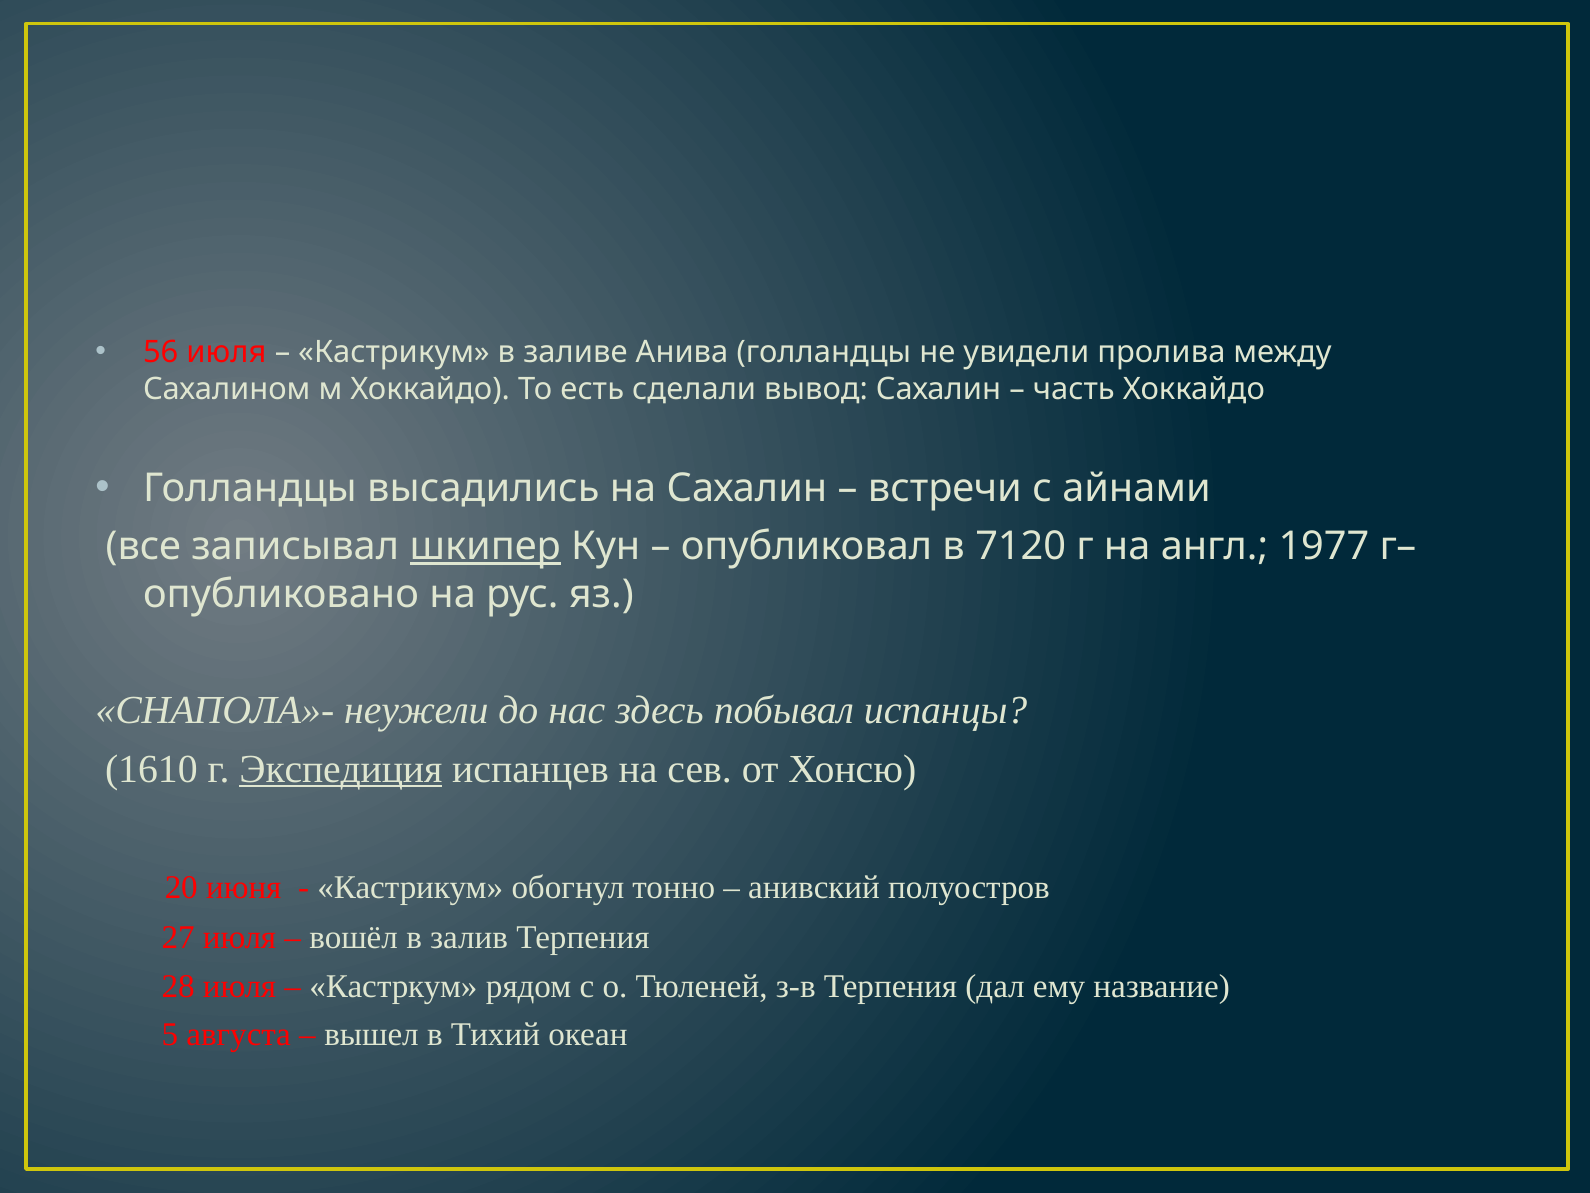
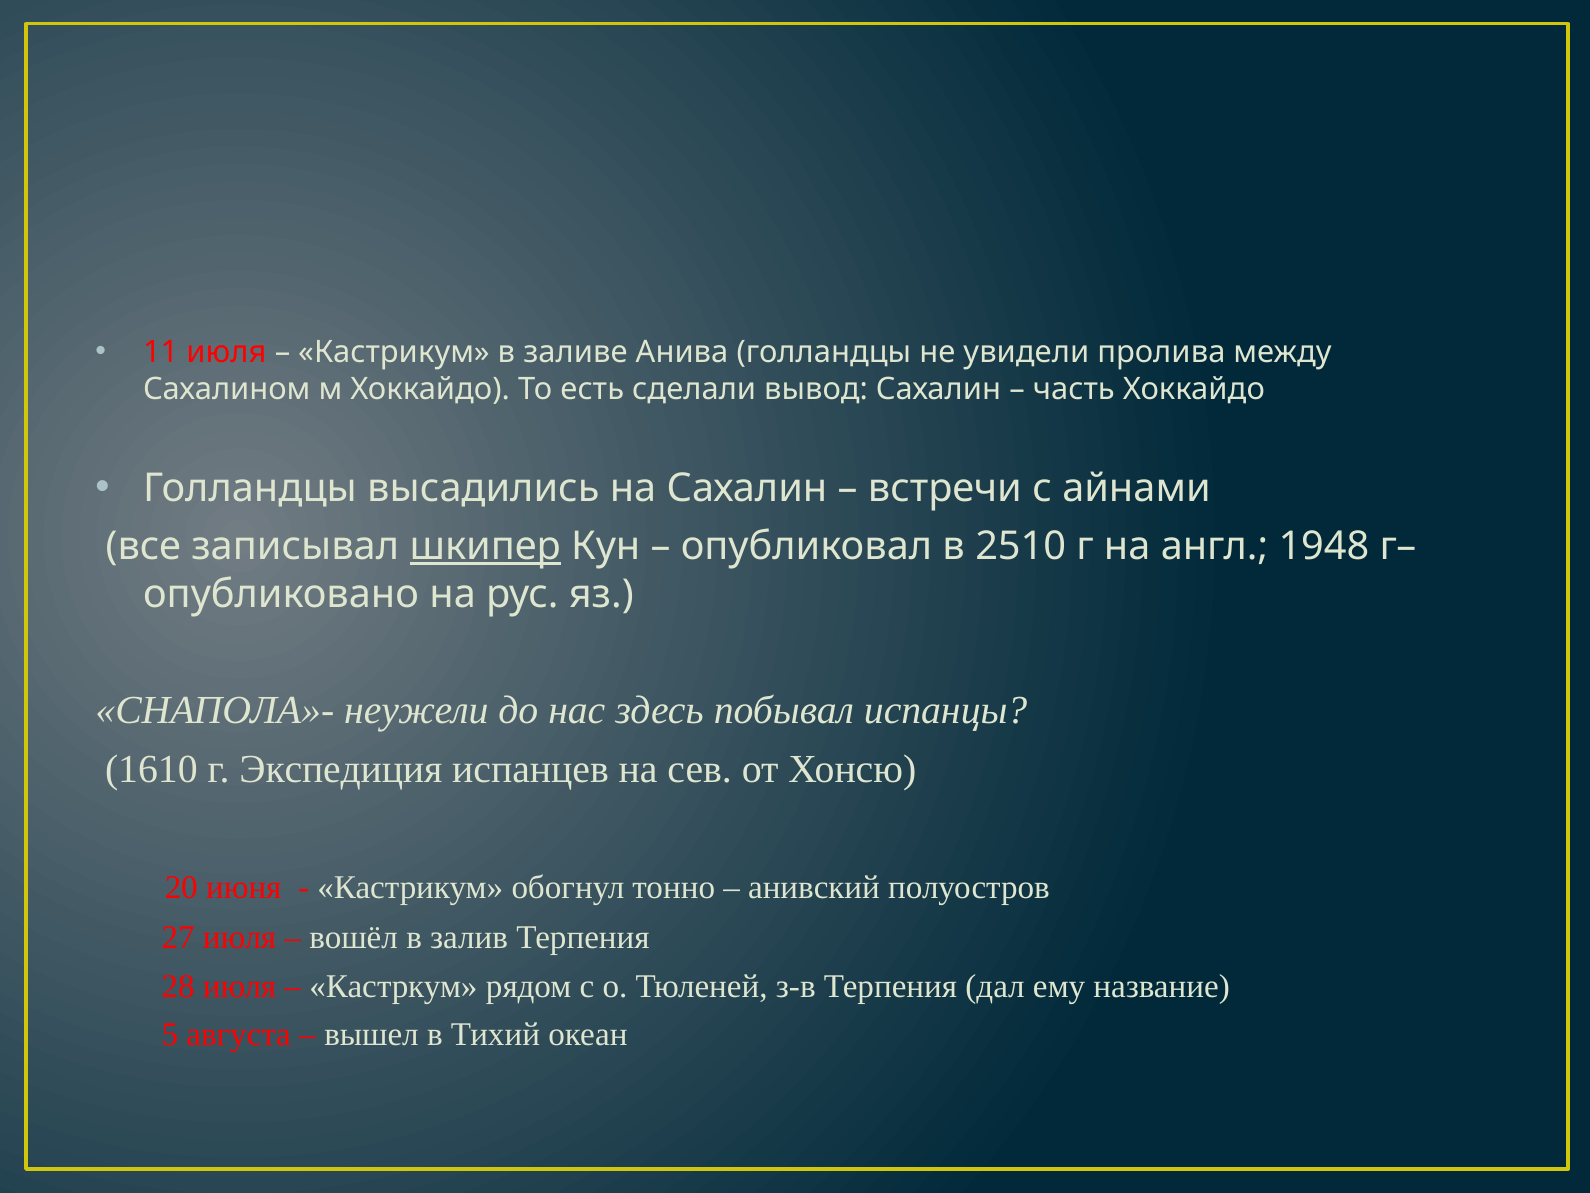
56: 56 -> 11 (161, 352)
7120: 7120 -> 2510 (1021, 546)
1977: 1977 -> 1948 (1324, 546)
Экспедиция underline: present -> none (341, 769)
